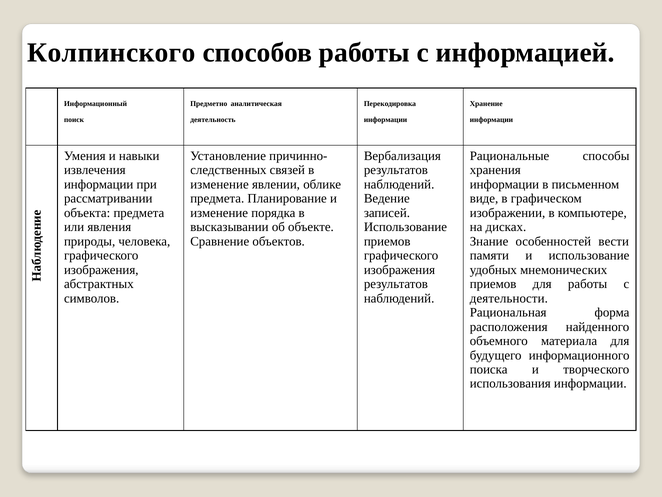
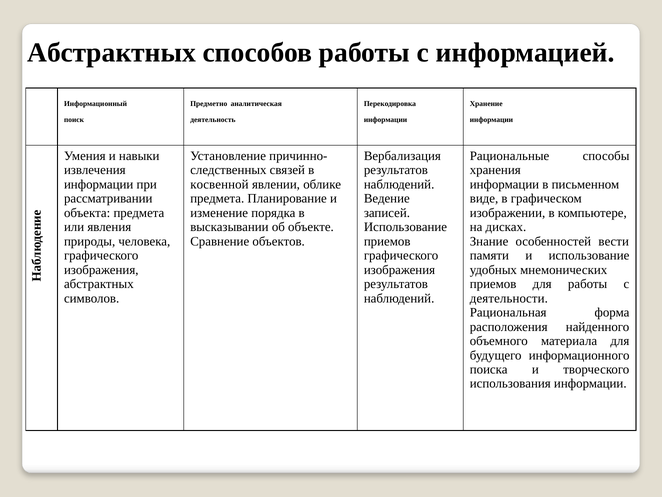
Колпинского: Колпинского -> Абстрактных (112, 53)
изменение: изменение -> косвенной (219, 184)
